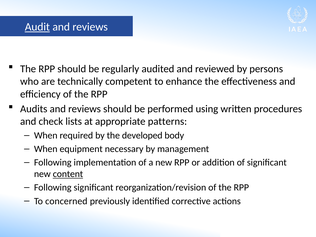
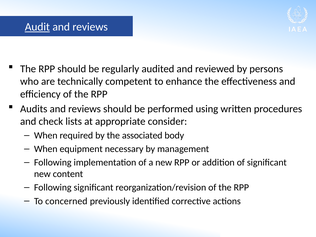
patterns: patterns -> consider (167, 121)
developed: developed -> associated (142, 135)
content underline: present -> none (68, 174)
